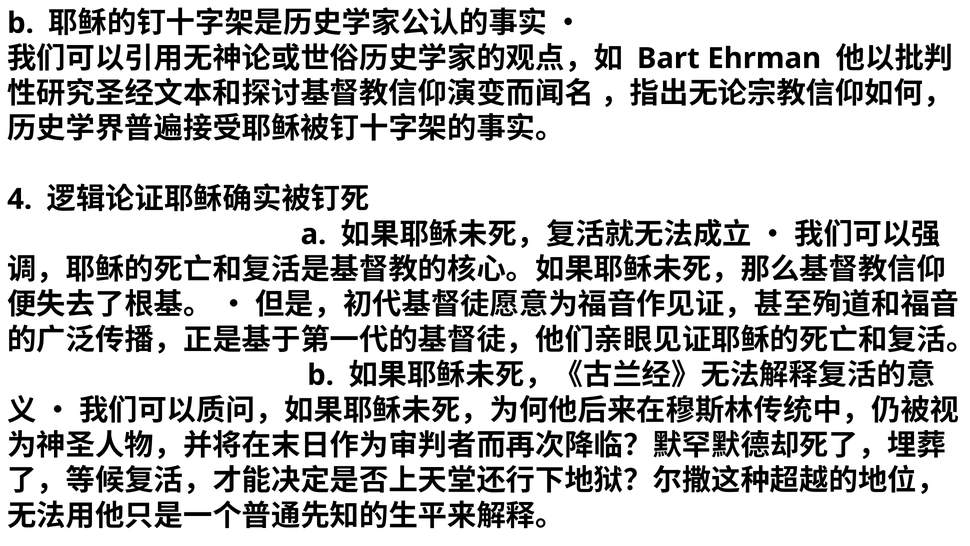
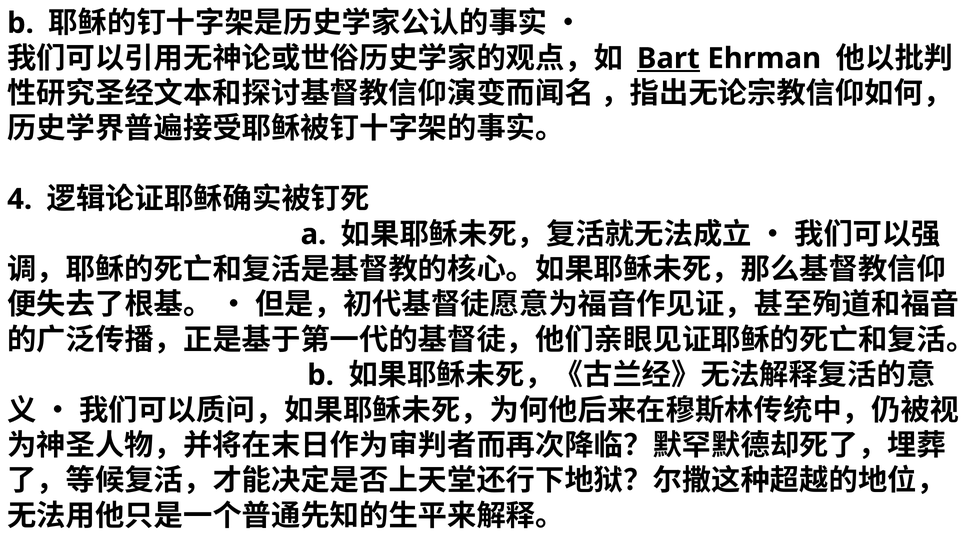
Bart underline: none -> present (668, 58)
